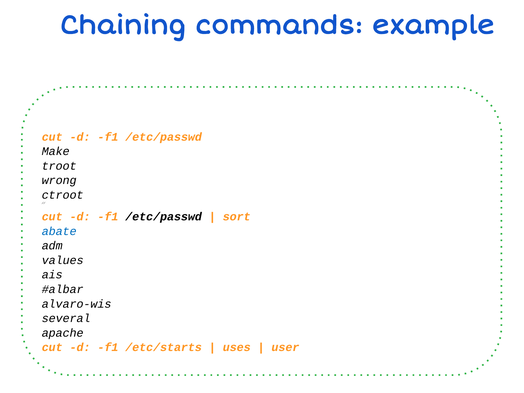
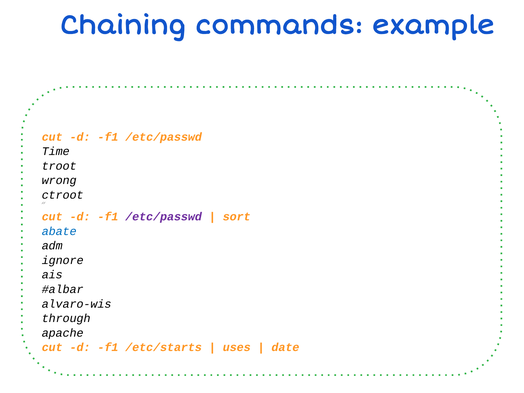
Make: Make -> Time (56, 151)
/etc/passwd colour: black -> purple (164, 217)
values: values -> ignore (63, 260)
several: several -> through (66, 318)
user: user -> date (285, 347)
